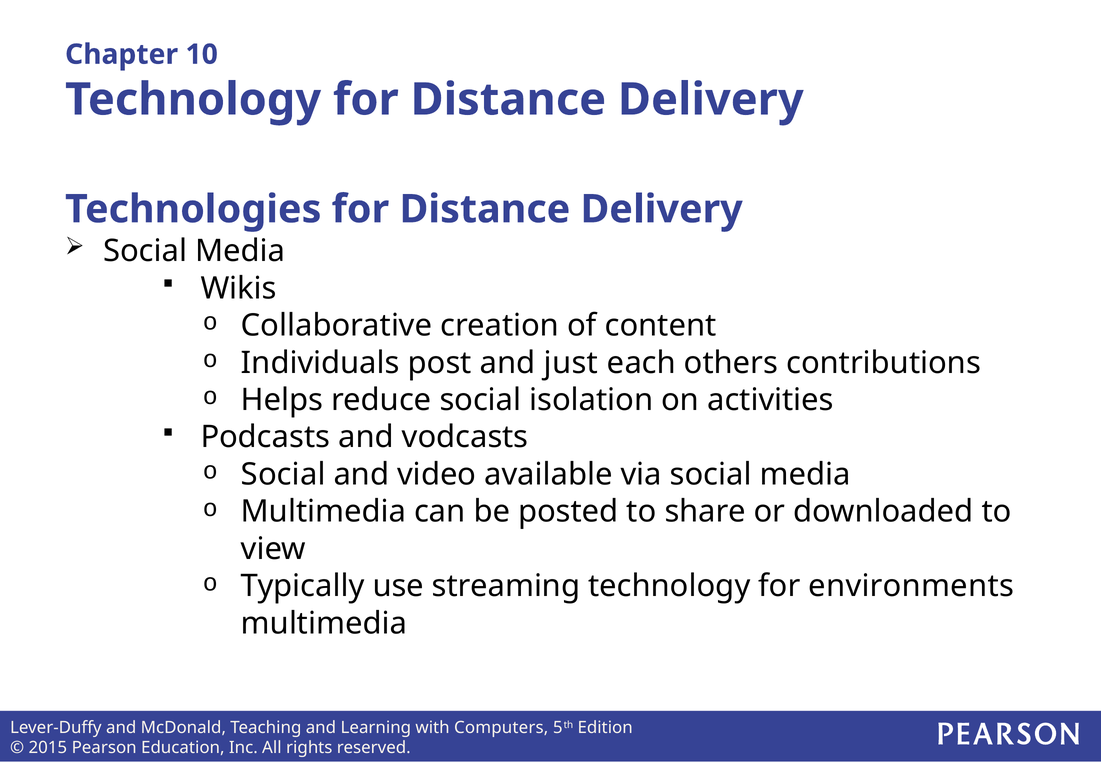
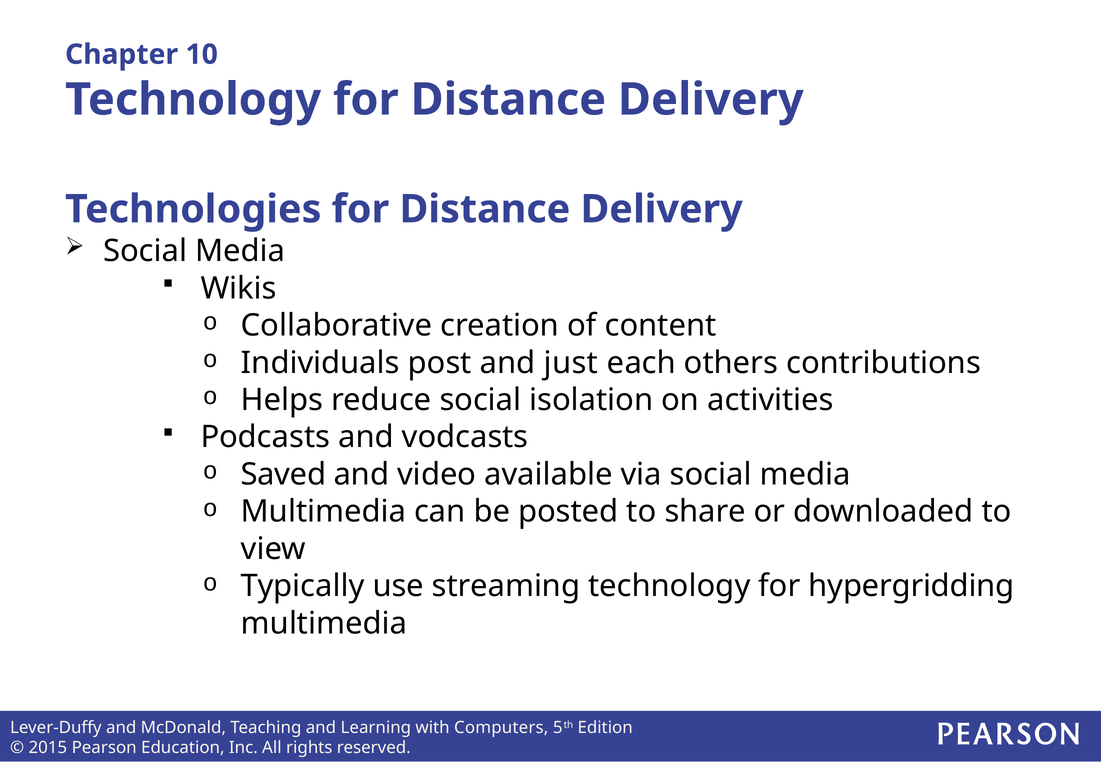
Social: Social -> Saved (283, 475)
environments: environments -> hypergridding (911, 586)
